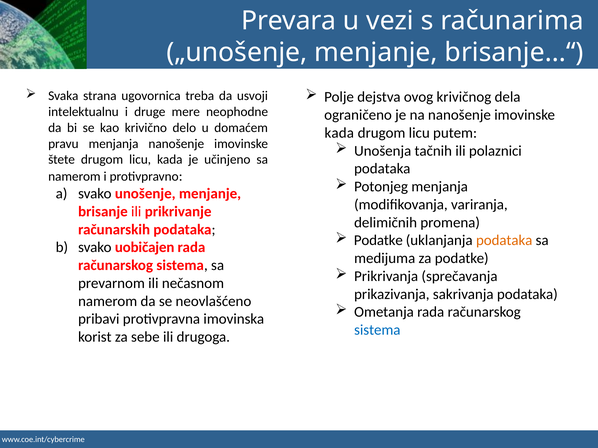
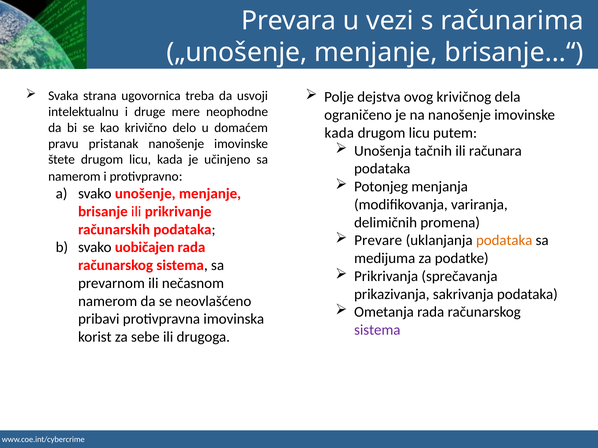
pravu menjanja: menjanja -> pristanak (114, 144)
polaznici: polaznici -> računara (495, 151)
Podatke: Podatke -> Prevare (378, 241)
sistema colour: blue -> purple (377, 330)
